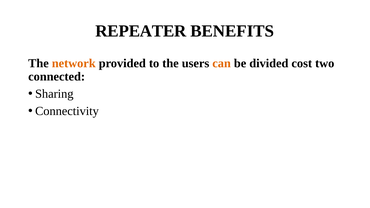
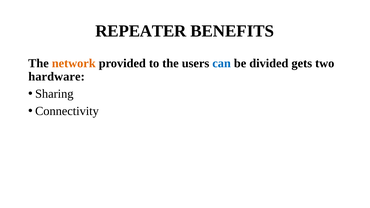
can colour: orange -> blue (222, 63)
cost: cost -> gets (302, 63)
connected: connected -> hardware (57, 77)
